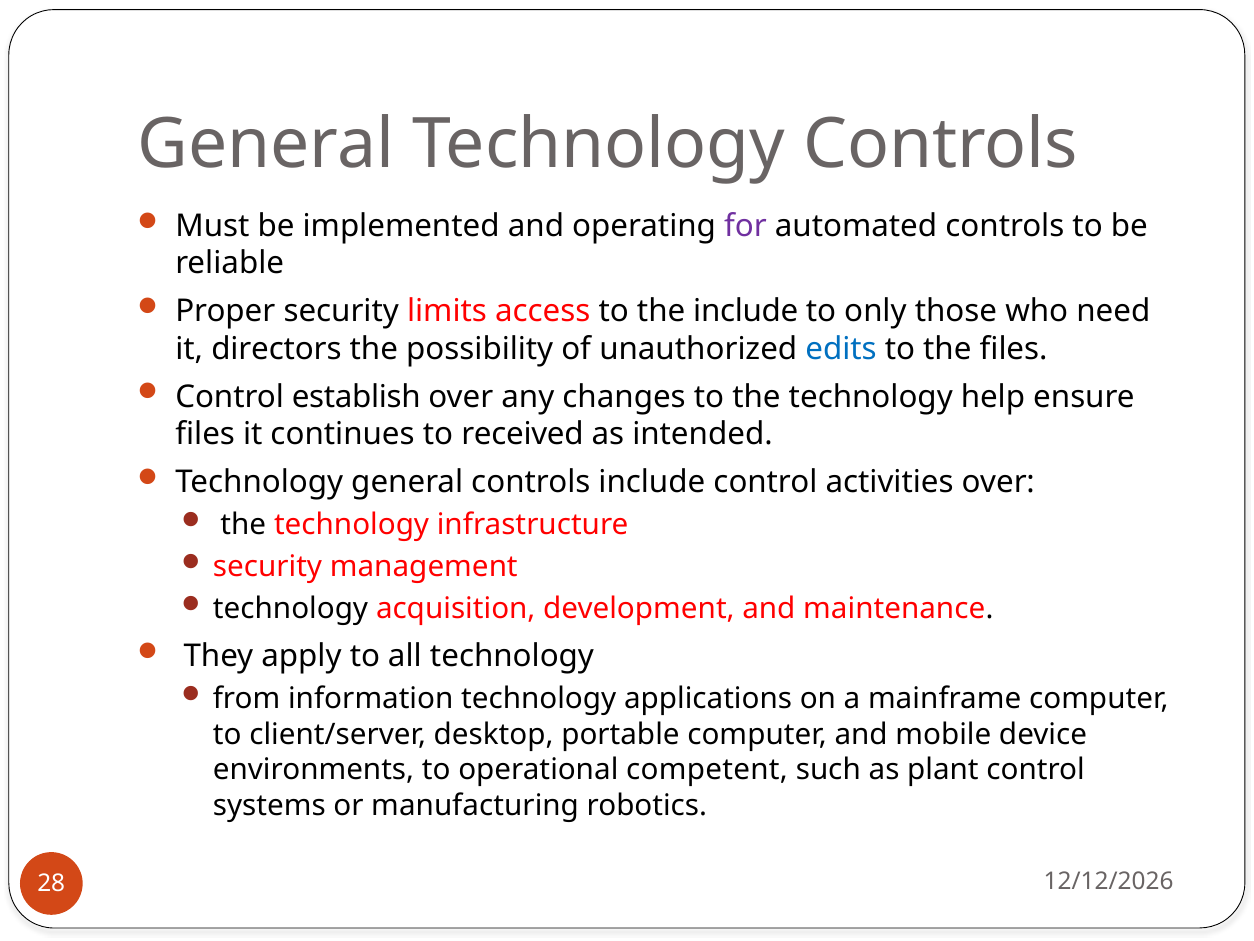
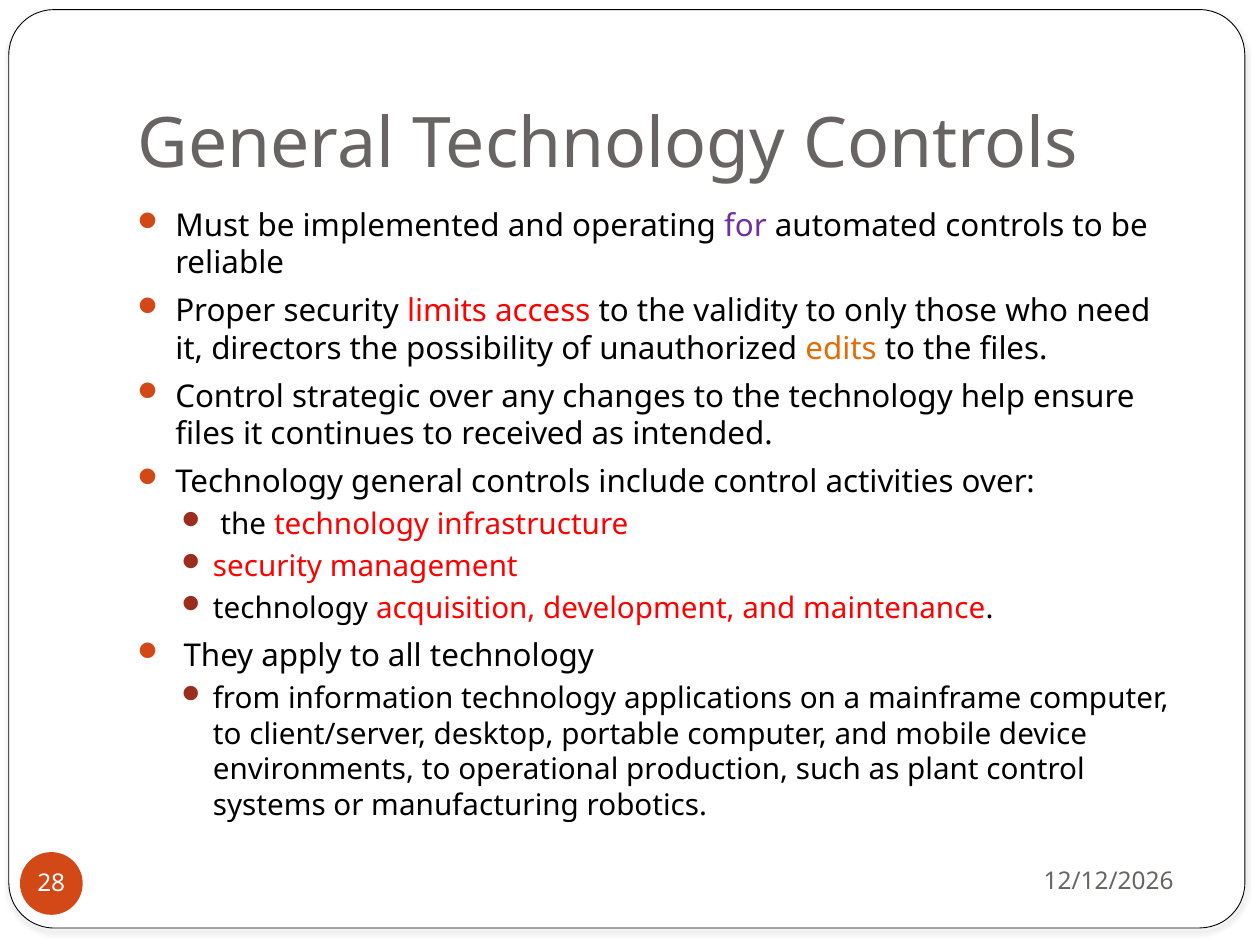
the include: include -> validity (746, 311)
edits colour: blue -> orange (841, 349)
establish: establish -> strategic (356, 396)
competent: competent -> production (707, 770)
